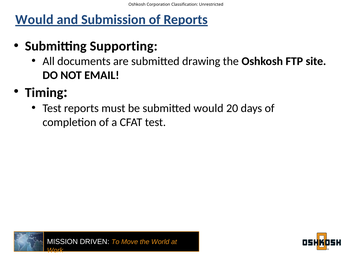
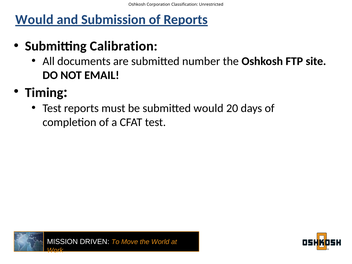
Supporting: Supporting -> Calibration (124, 46)
drawing: drawing -> number (201, 61)
